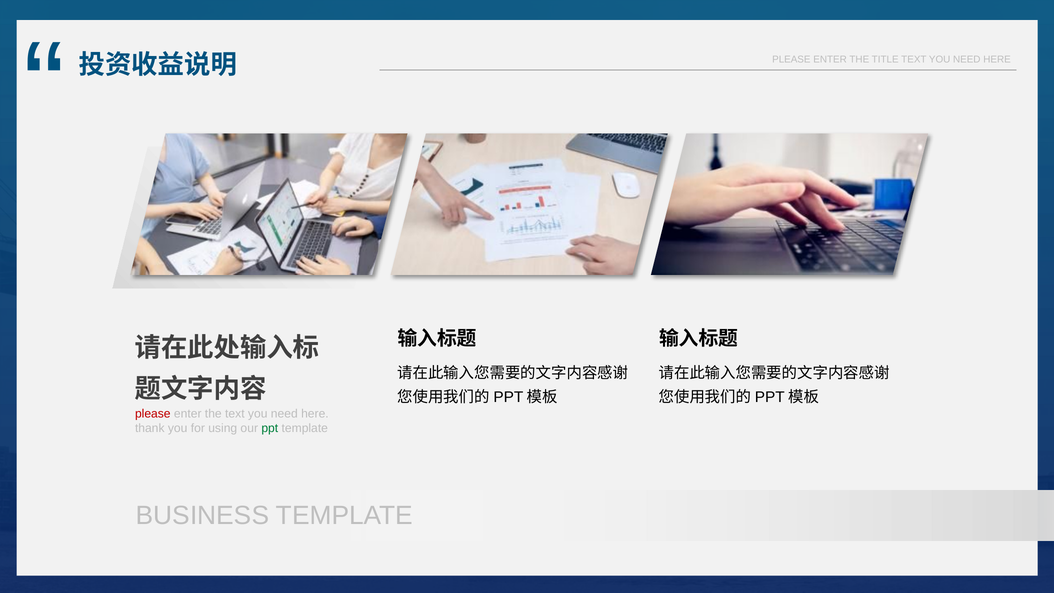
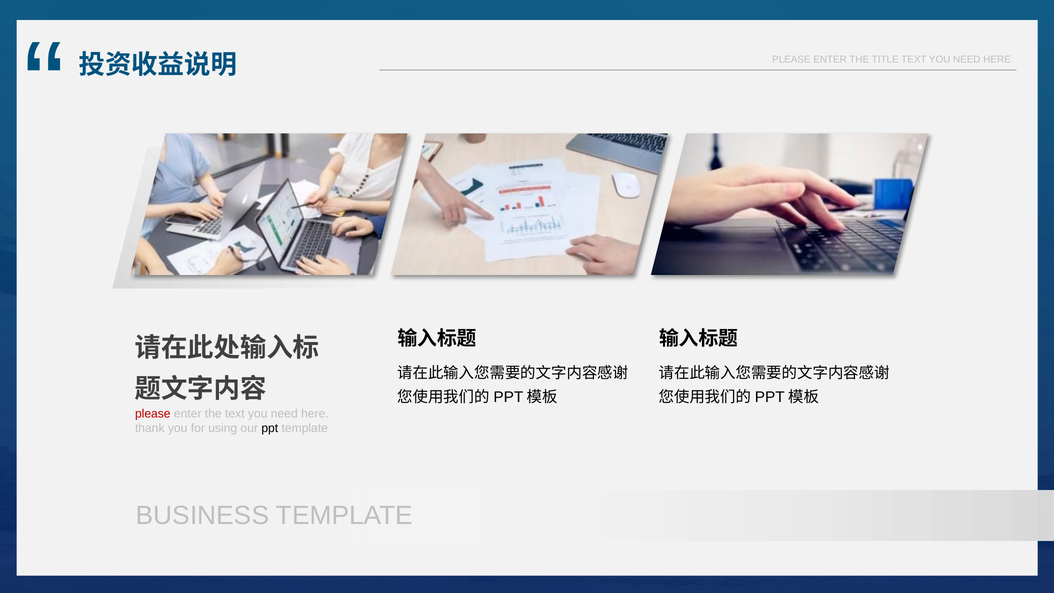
ppt colour: green -> black (270, 428)
